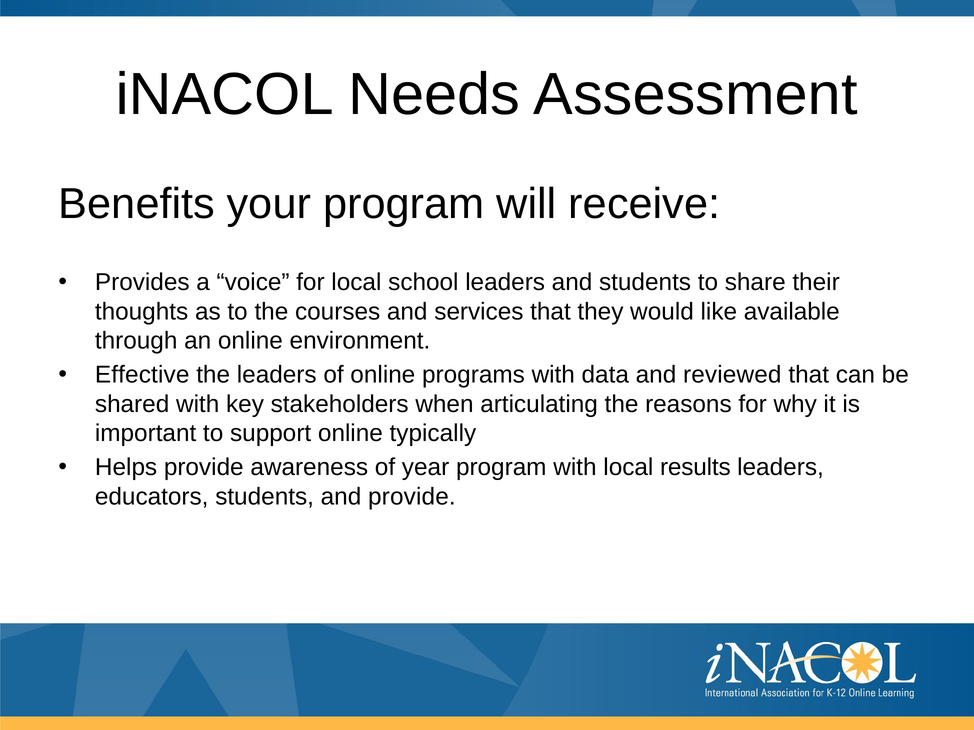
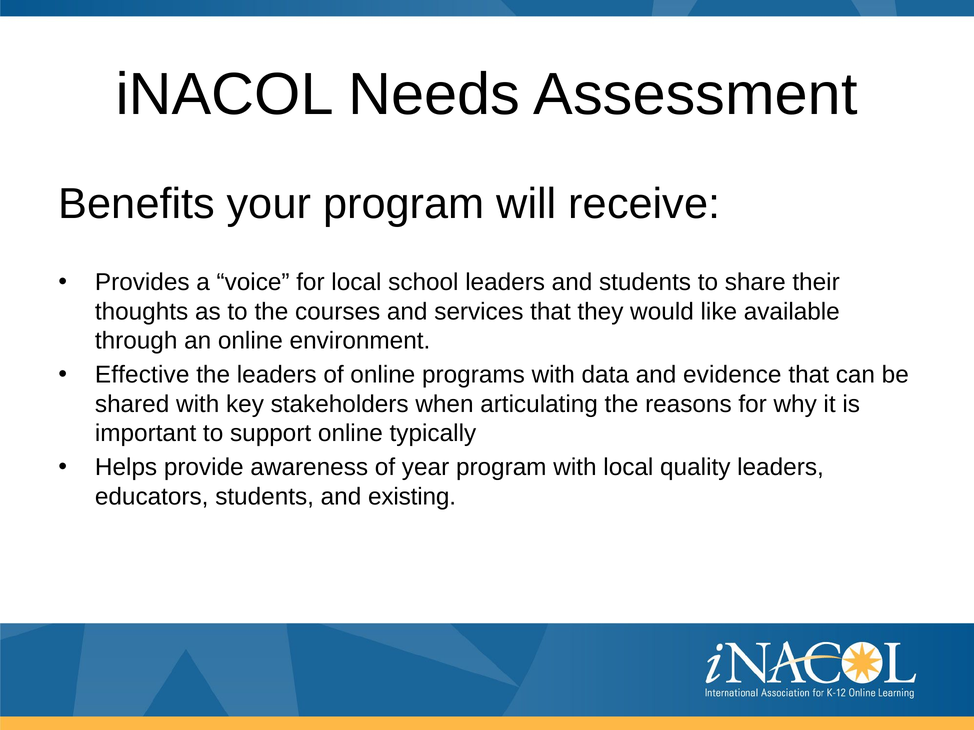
reviewed: reviewed -> evidence (732, 375)
results: results -> quality (695, 468)
and provide: provide -> existing (412, 497)
